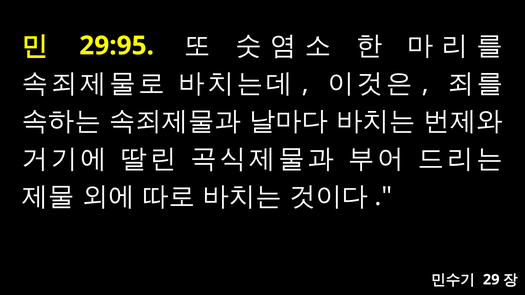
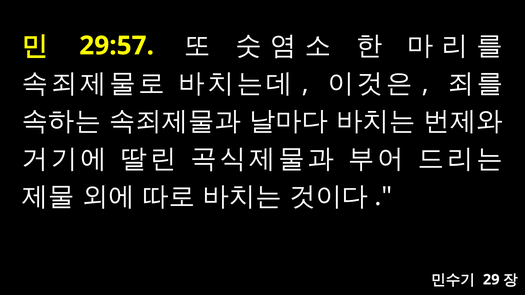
29:95: 29:95 -> 29:57 (117, 46)
